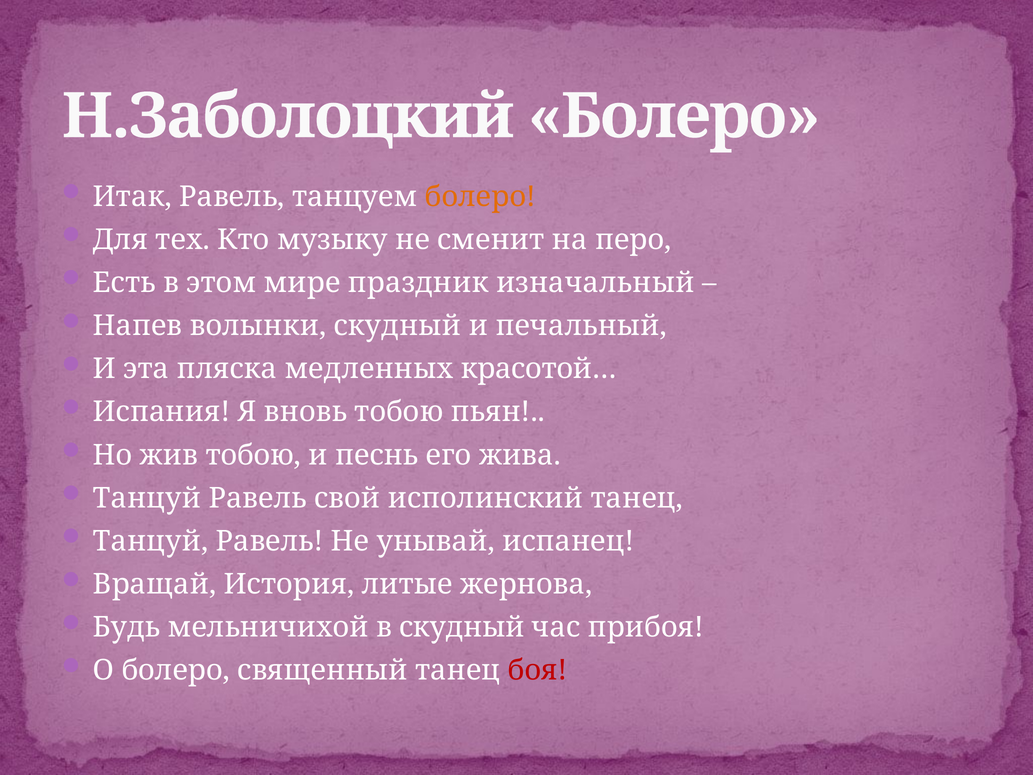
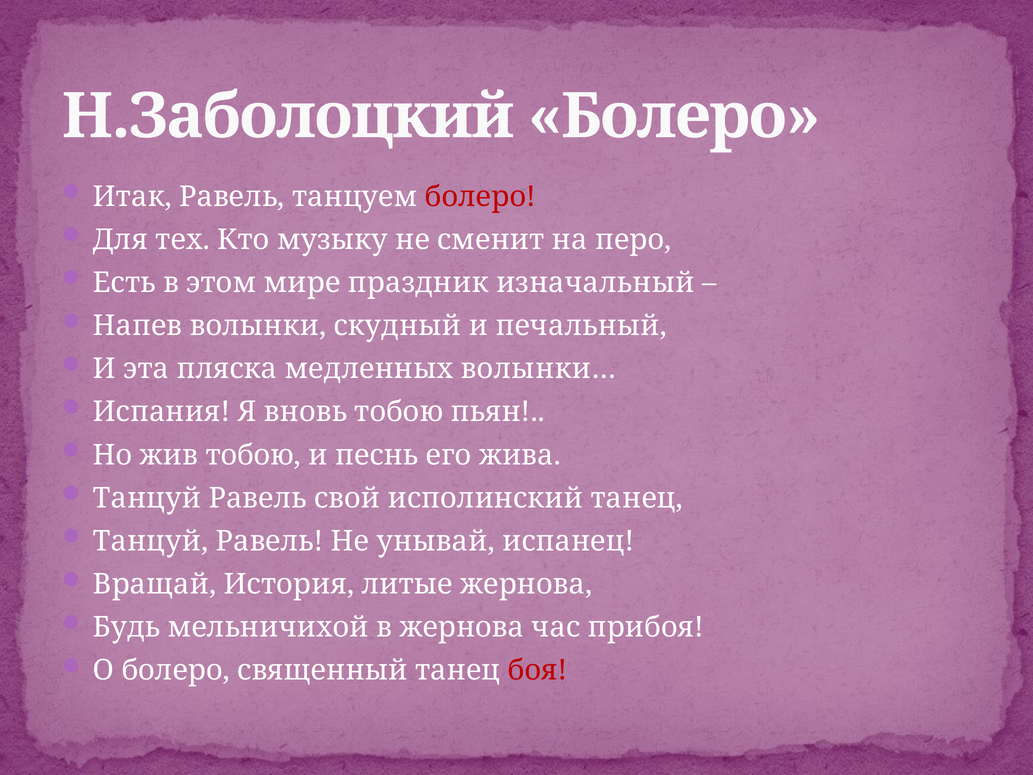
болеро colour: orange -> red (480, 196)
красотой…: красотой… -> волынки… (538, 369)
в скудный: скудный -> жернова (462, 627)
